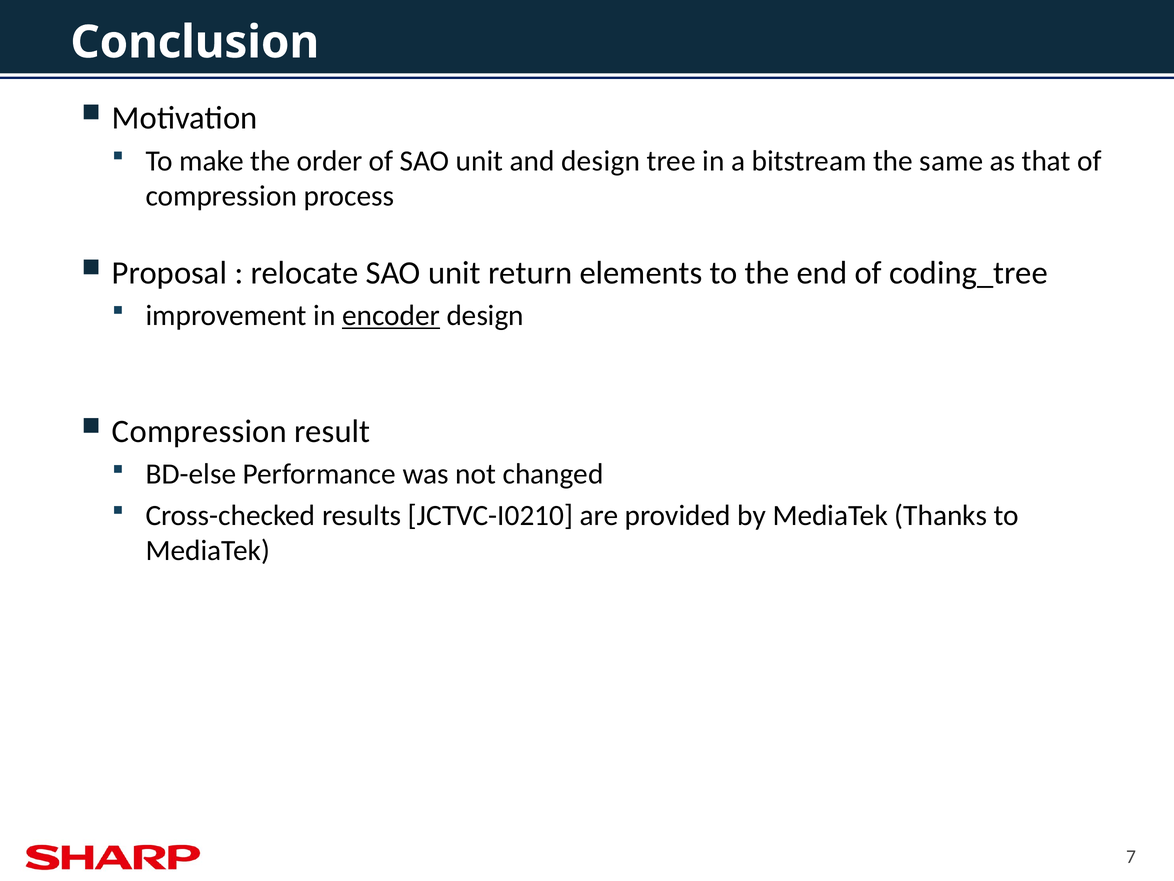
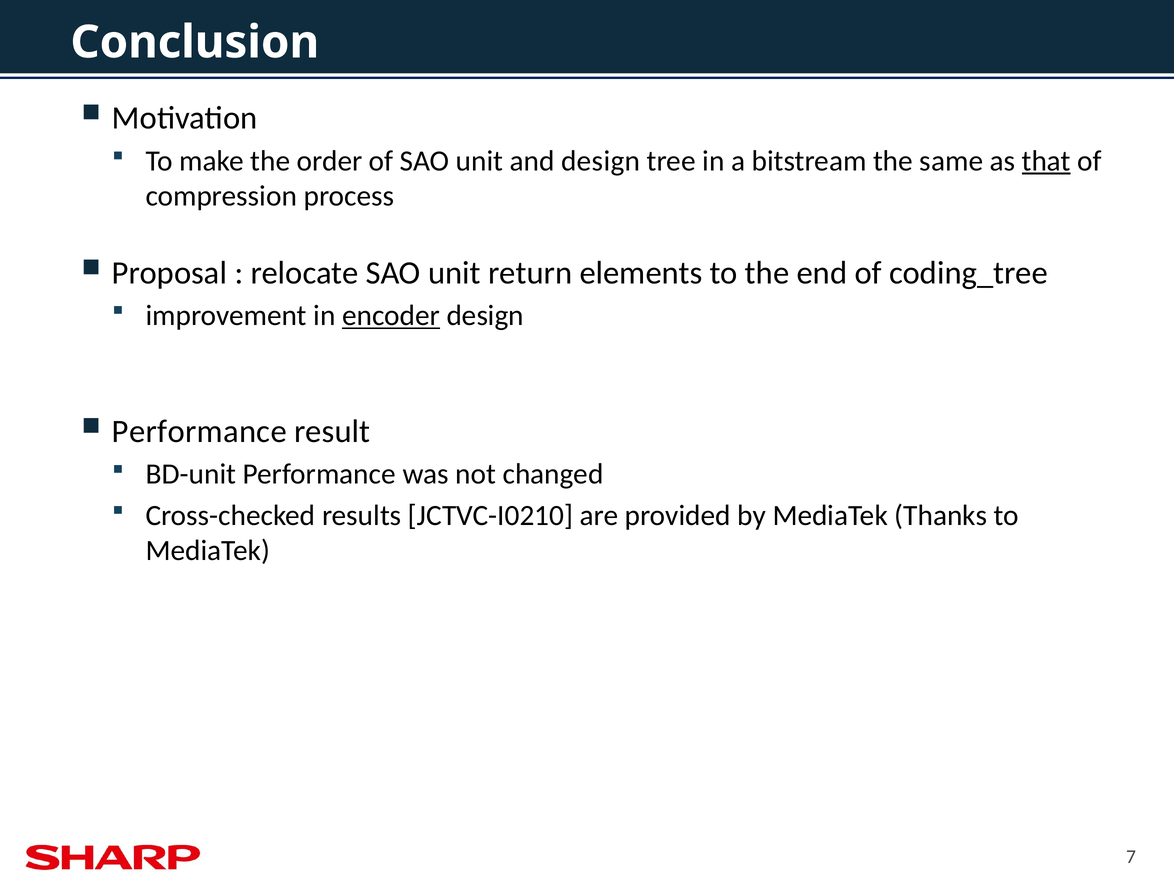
that underline: none -> present (1046, 161)
Compression: Compression -> Performance (199, 431)
BD-else: BD-else -> BD-unit (191, 474)
